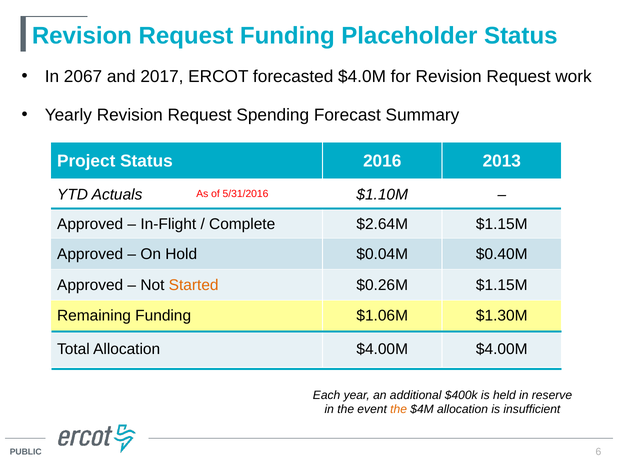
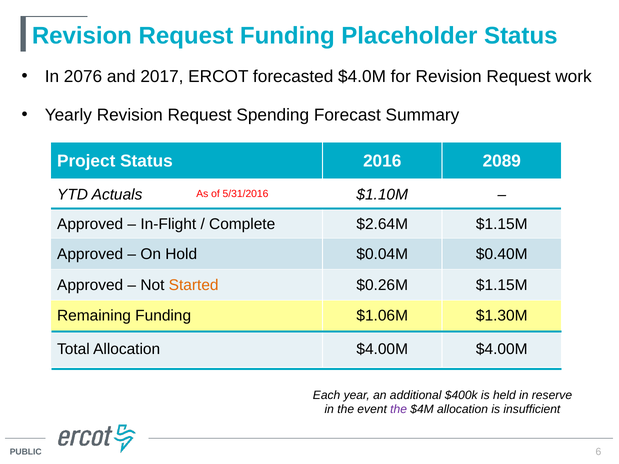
2067: 2067 -> 2076 (83, 76)
2013: 2013 -> 2089 (502, 161)
the colour: orange -> purple (399, 410)
